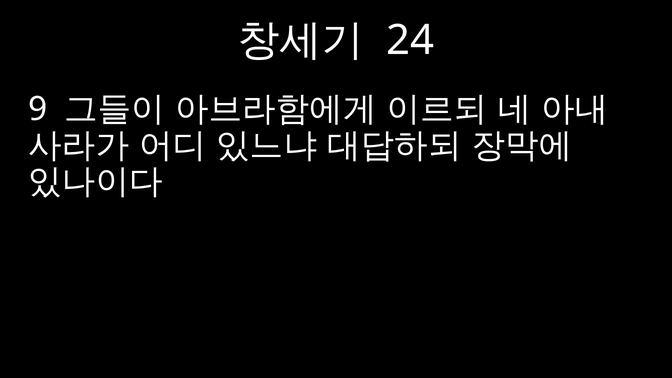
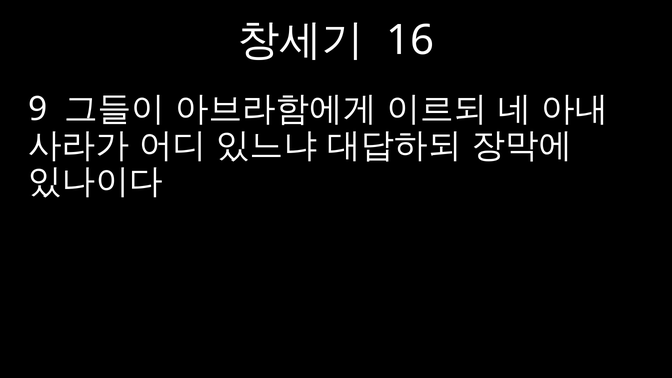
24: 24 -> 16 (410, 40)
